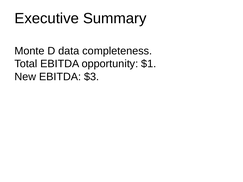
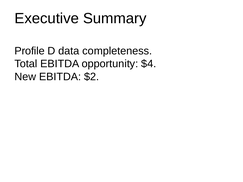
Monte: Monte -> Profile (30, 51)
$1: $1 -> $4 (149, 64)
$3: $3 -> $2 (92, 77)
